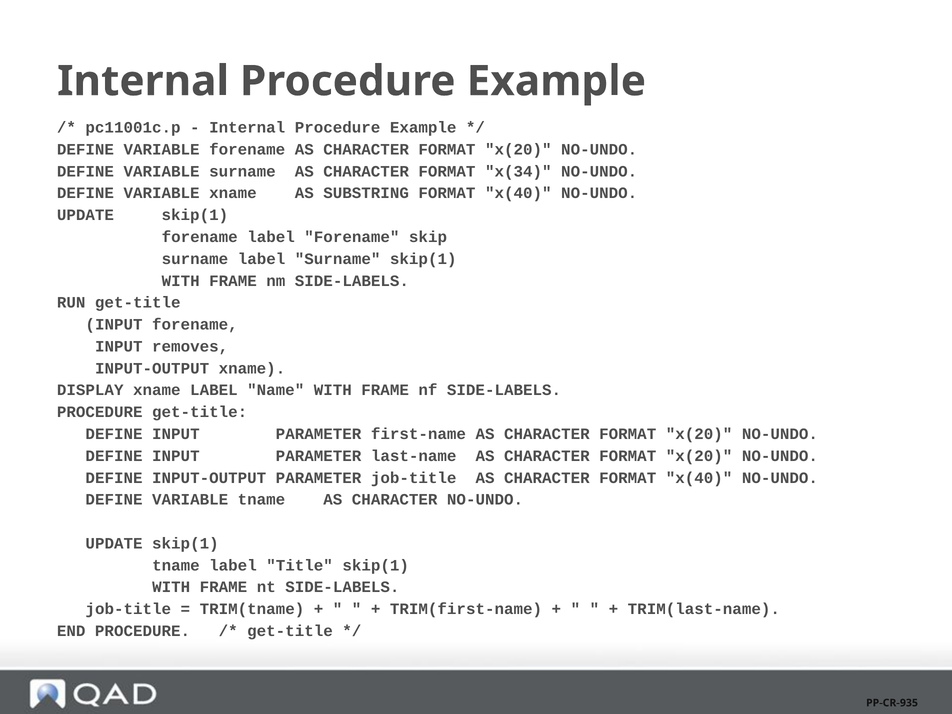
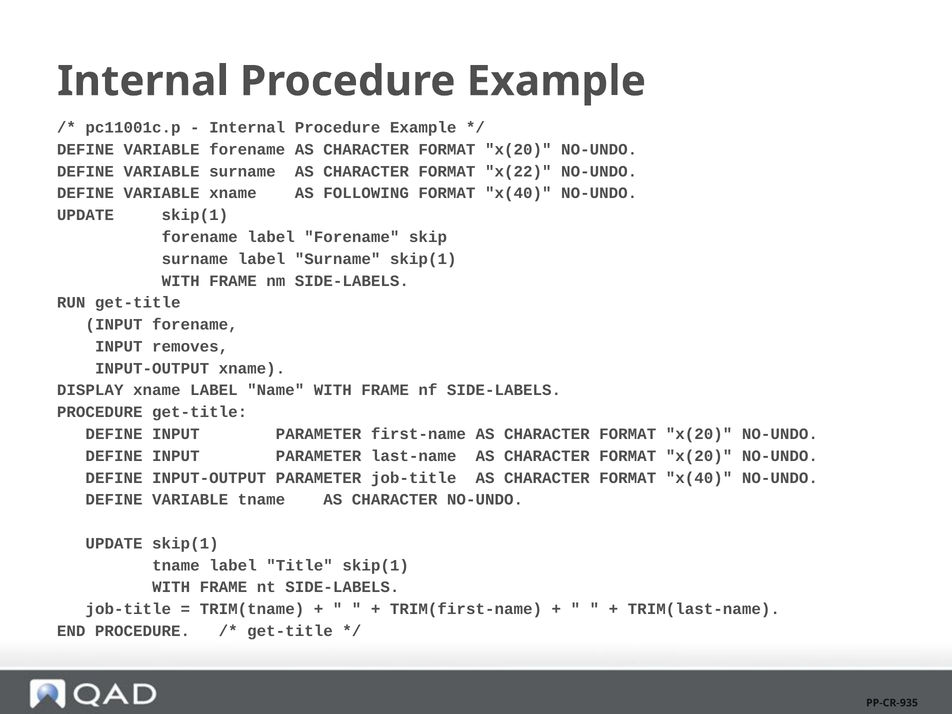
x(34: x(34 -> x(22 (518, 171)
SUBSTRING: SUBSTRING -> FOLLOWING (366, 193)
